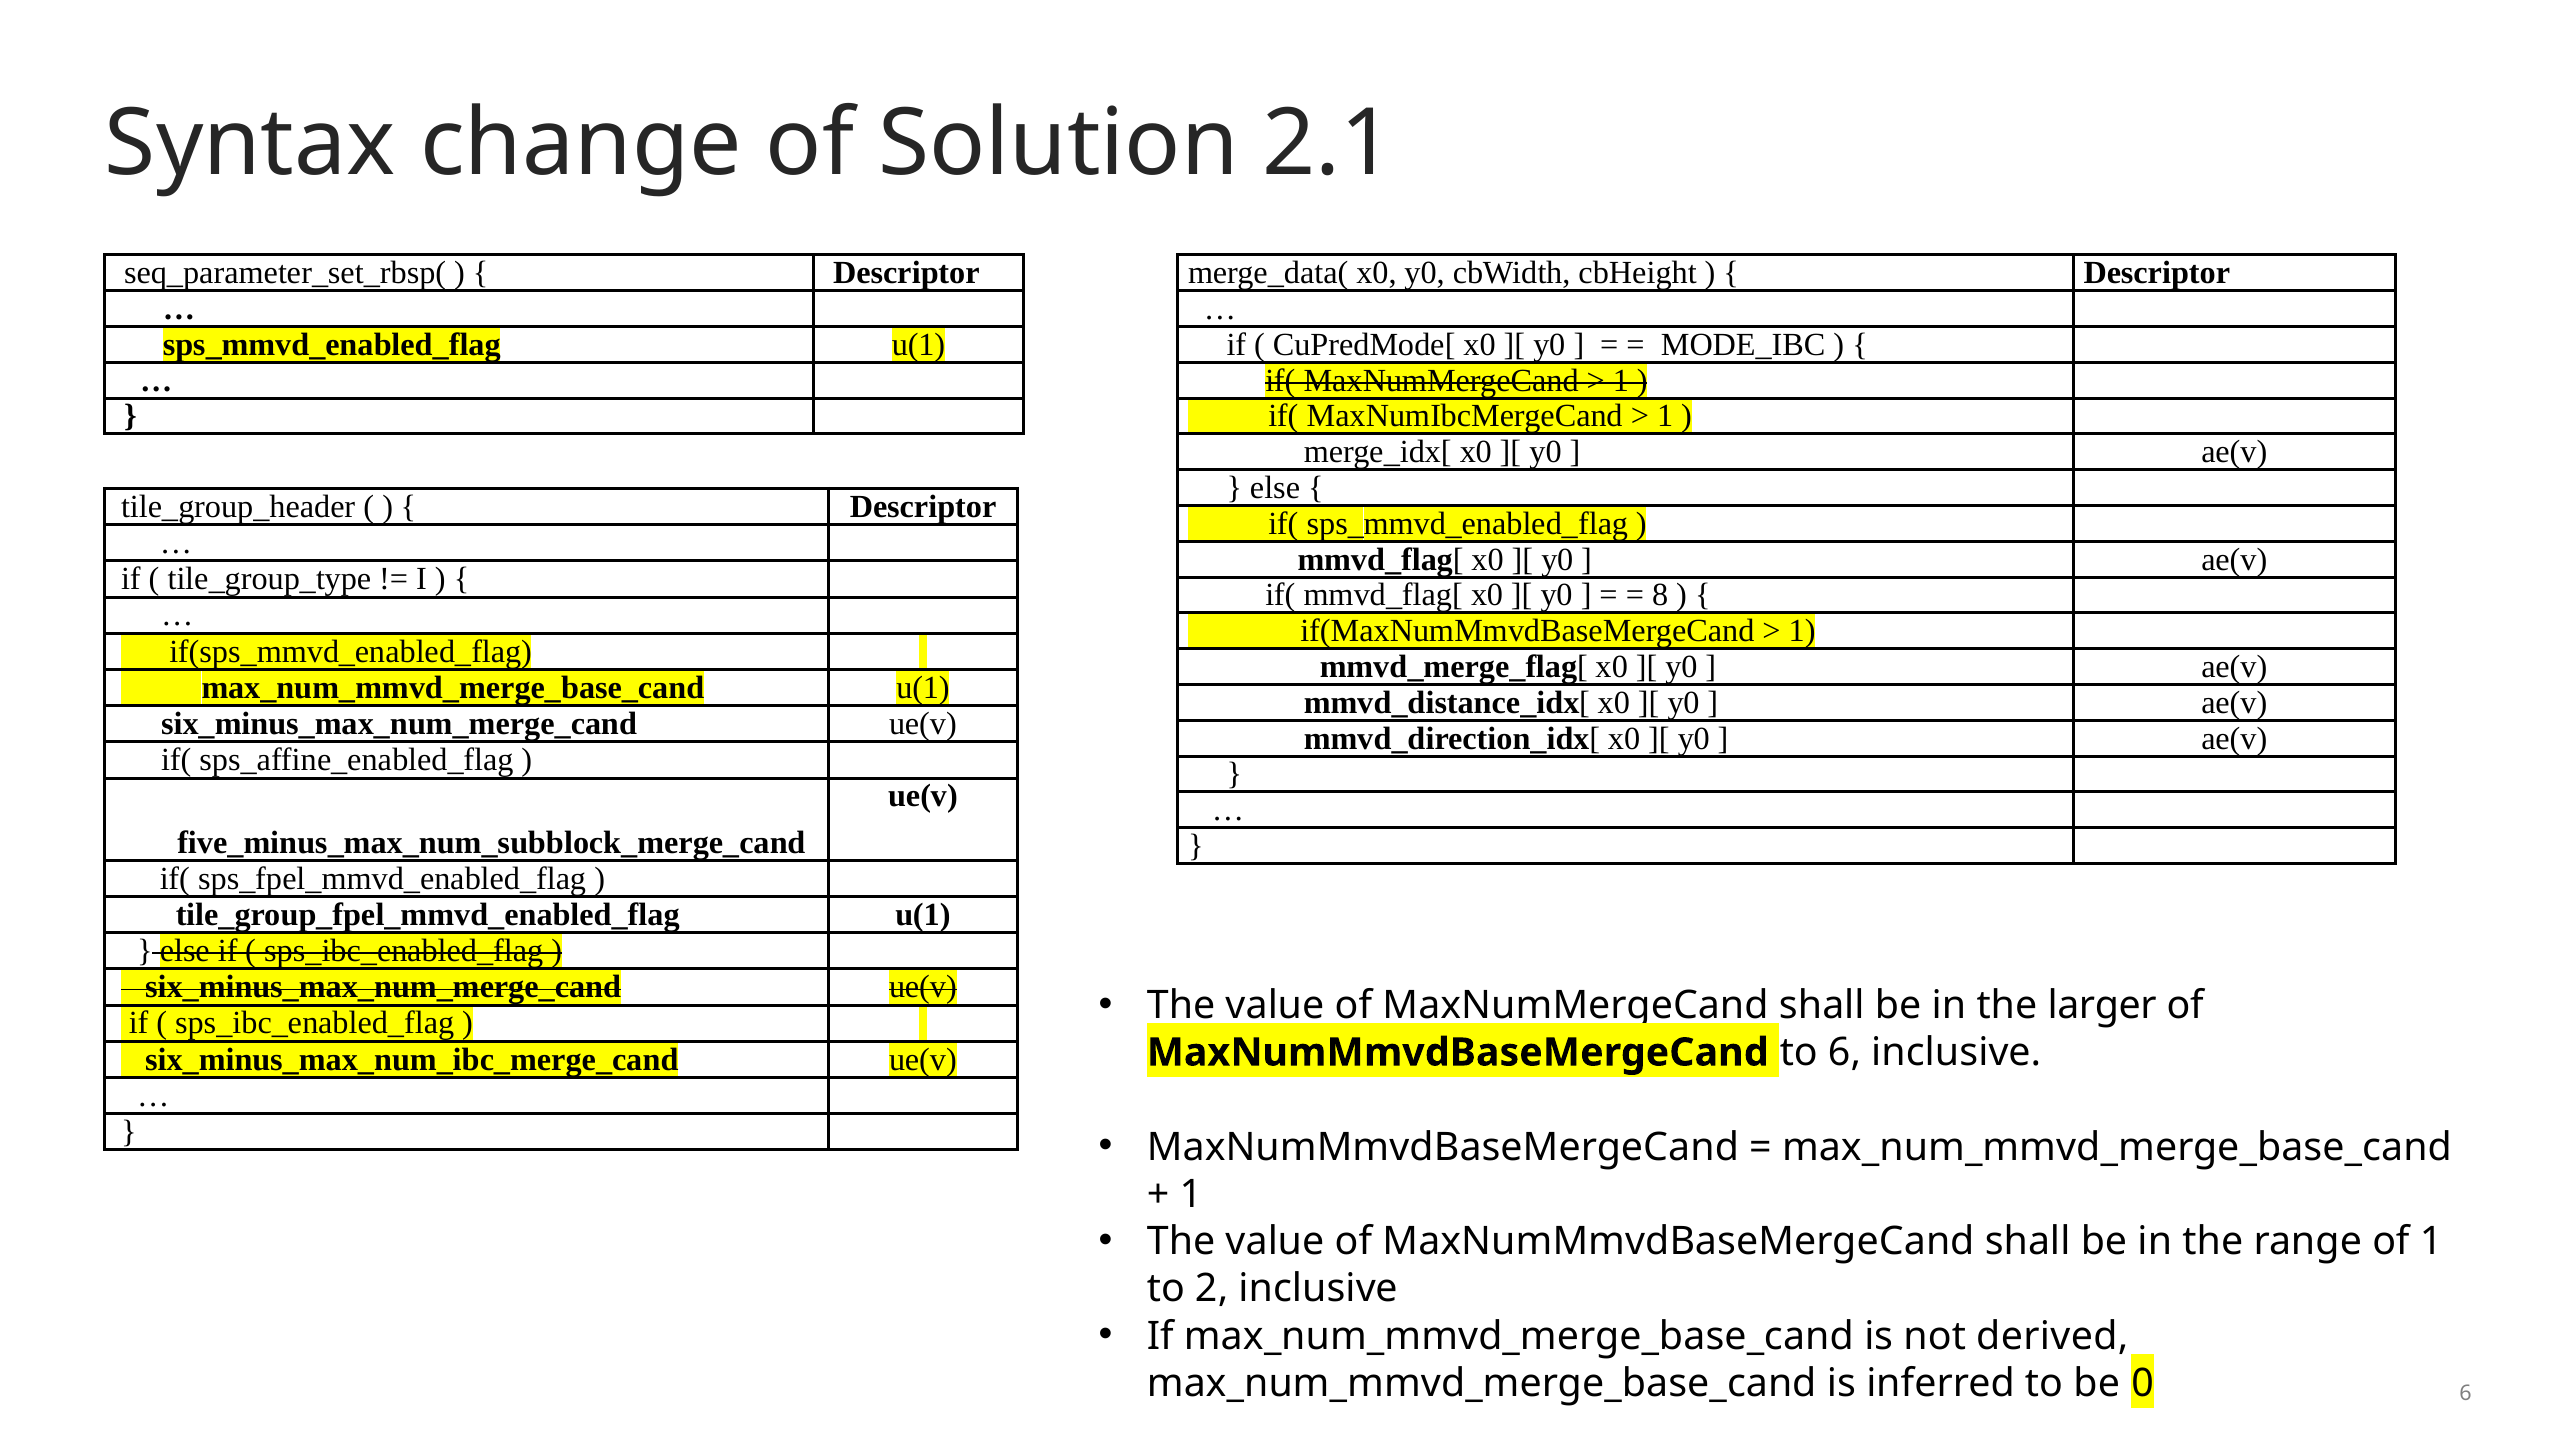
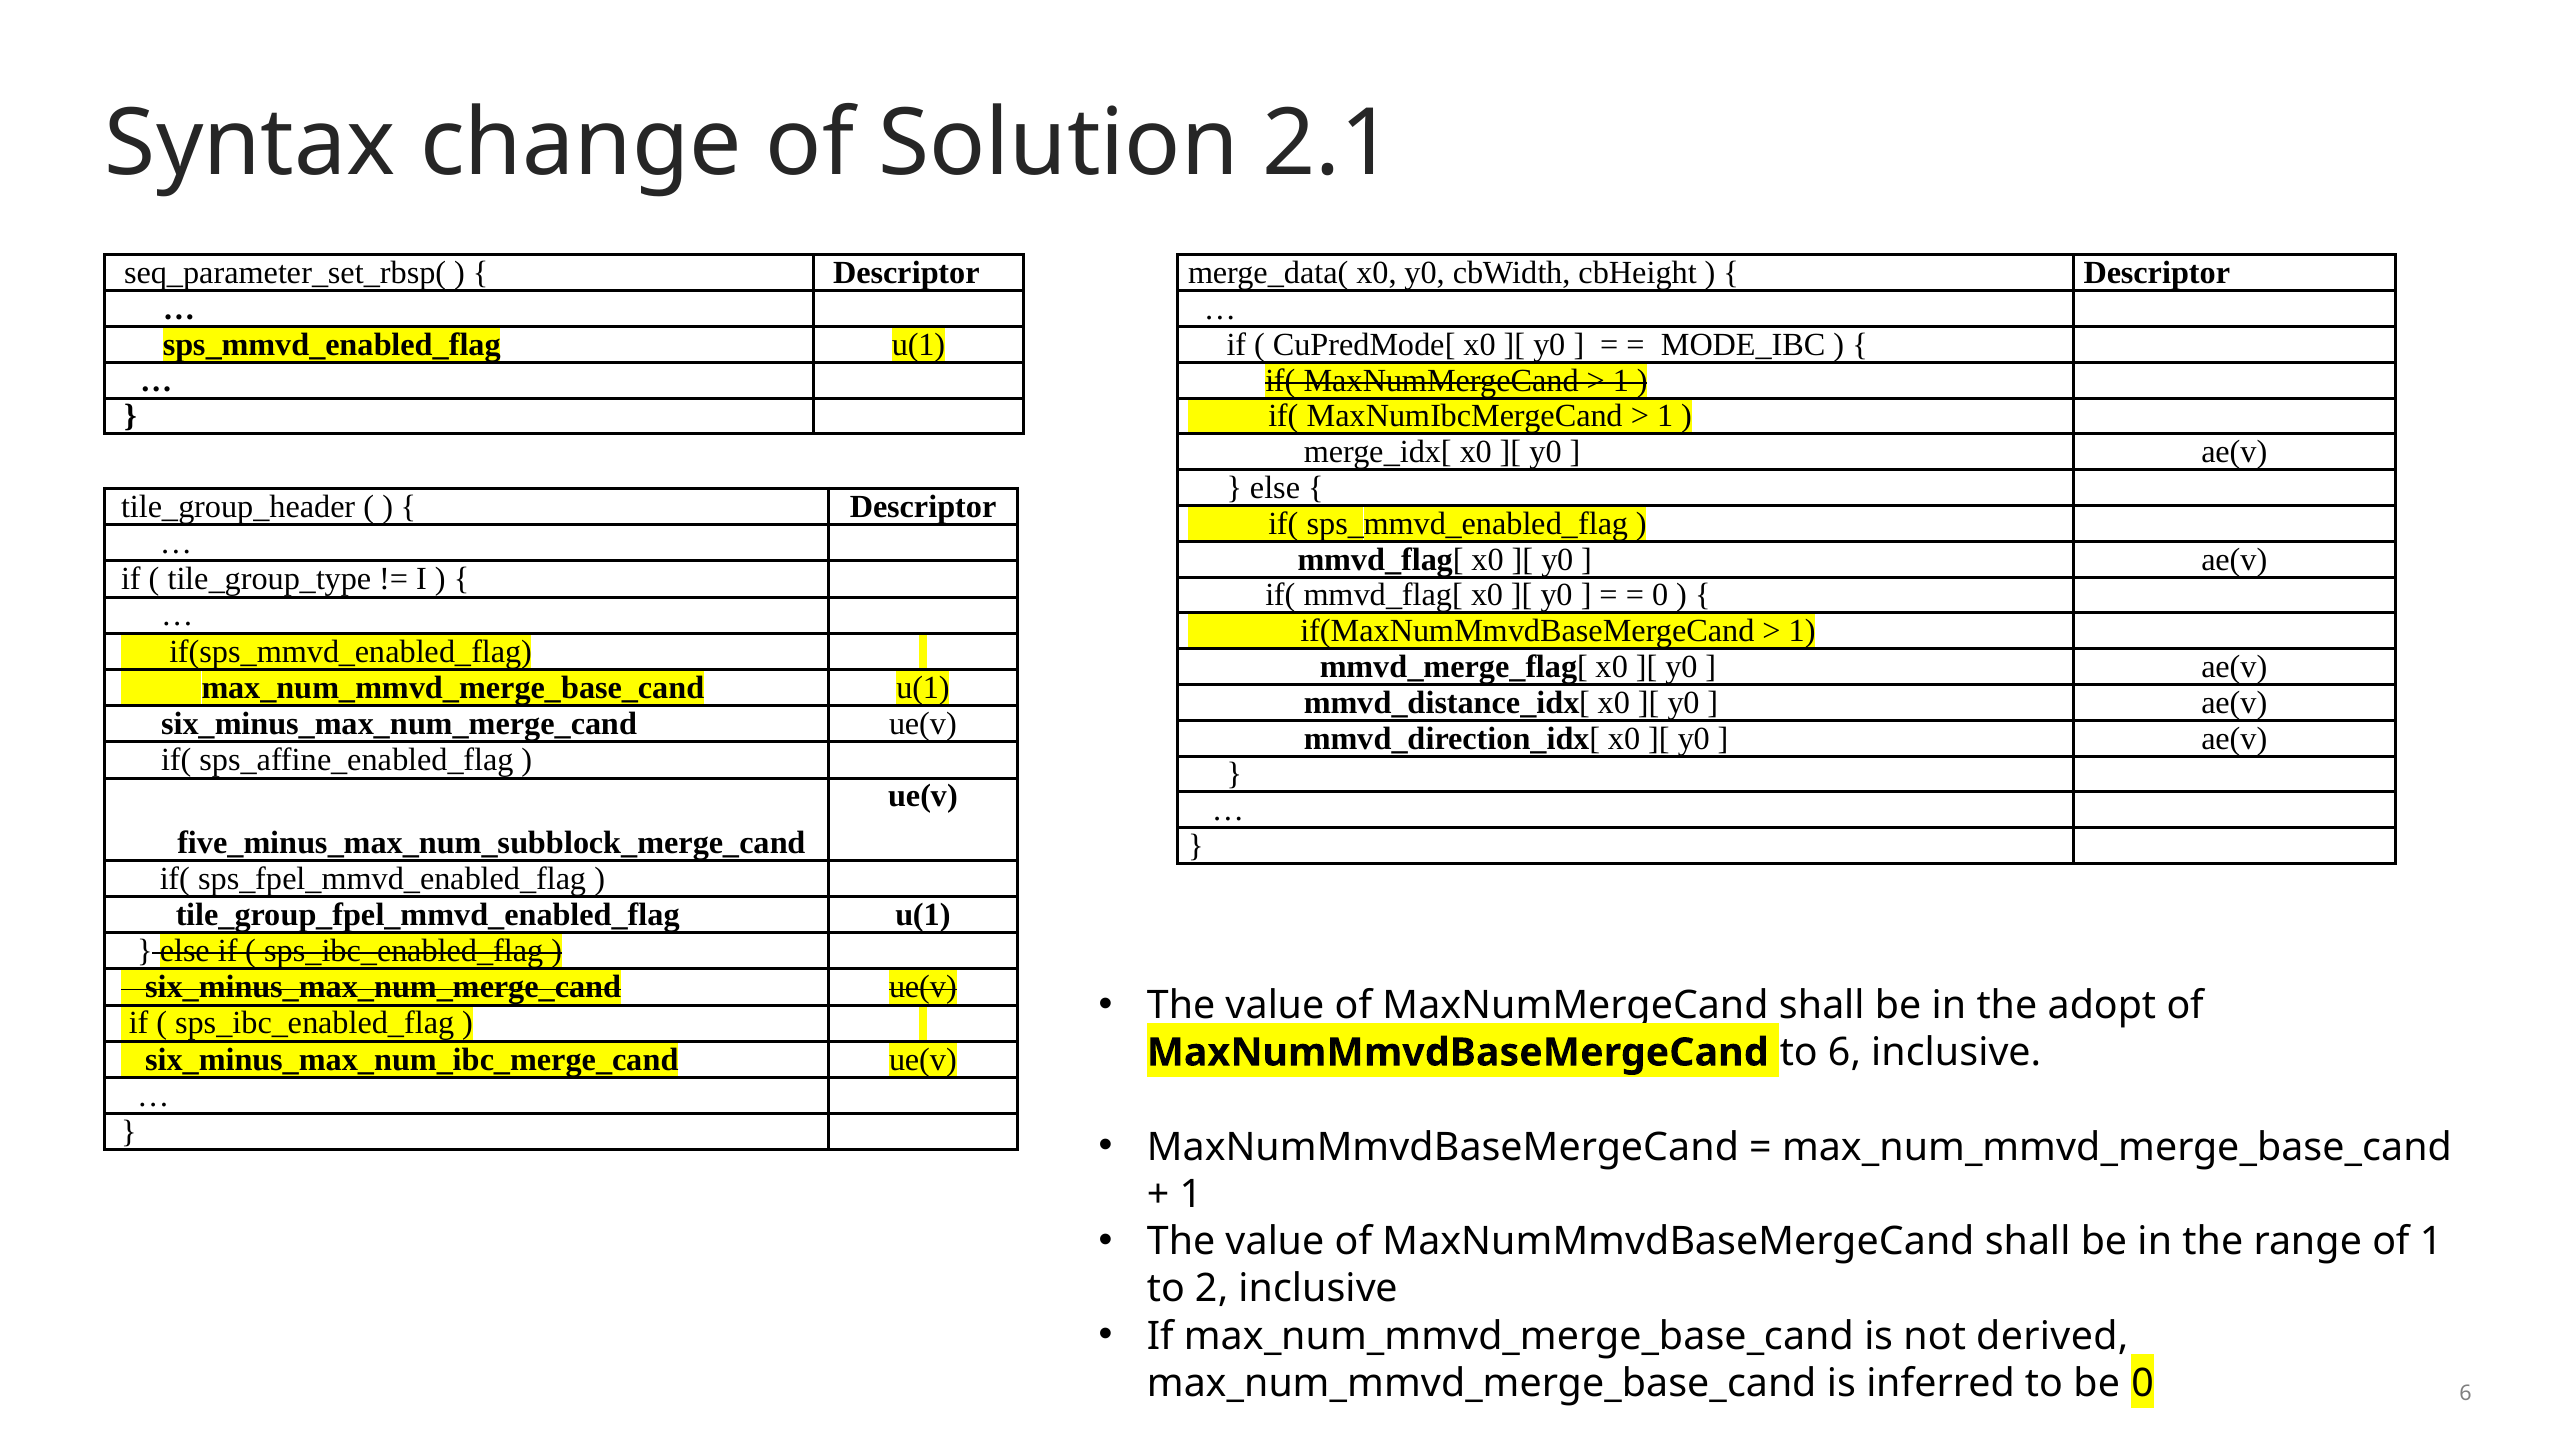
8: 8 -> 0 (1660, 595)
larger: larger -> adopt (2102, 1005)
